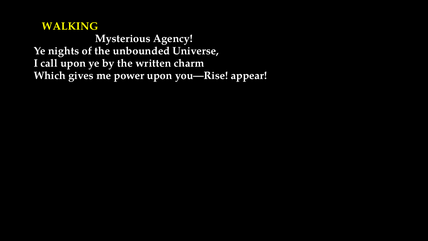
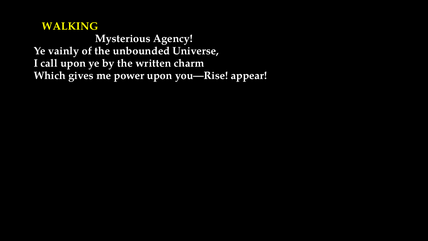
nights: nights -> vainly (64, 51)
